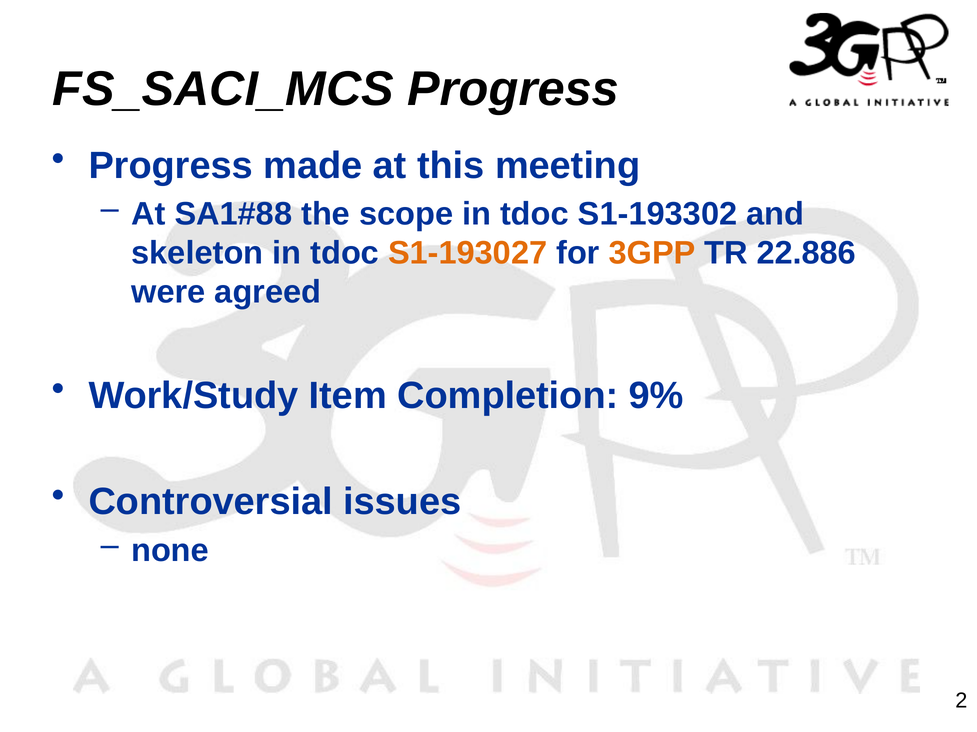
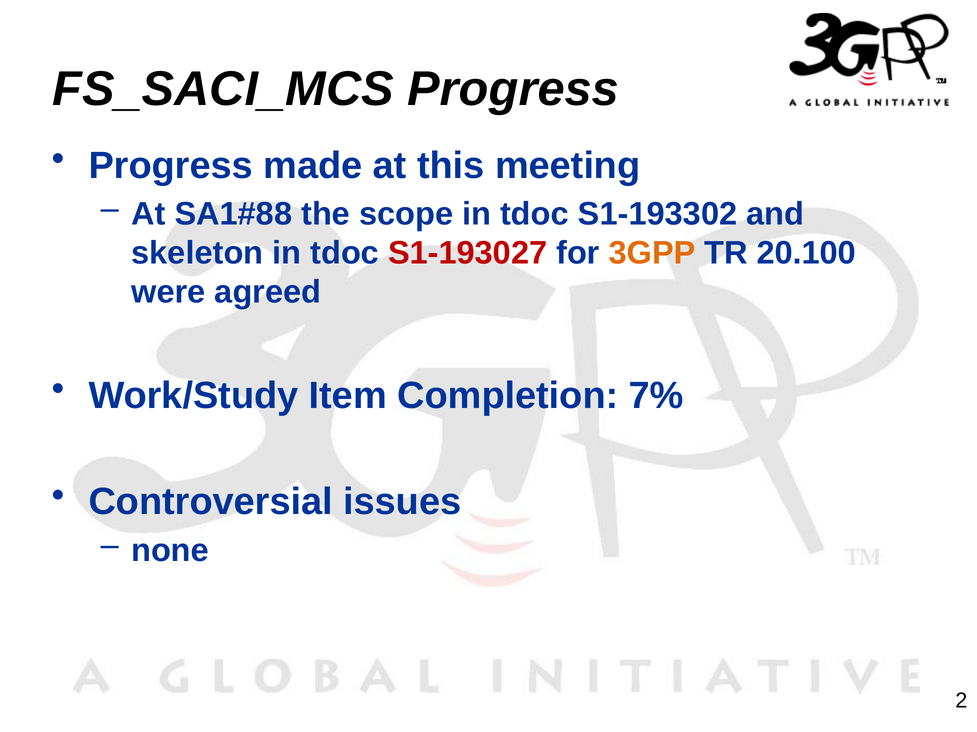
S1-193027 colour: orange -> red (468, 253)
22.886: 22.886 -> 20.100 (806, 253)
9%: 9% -> 7% (656, 396)
